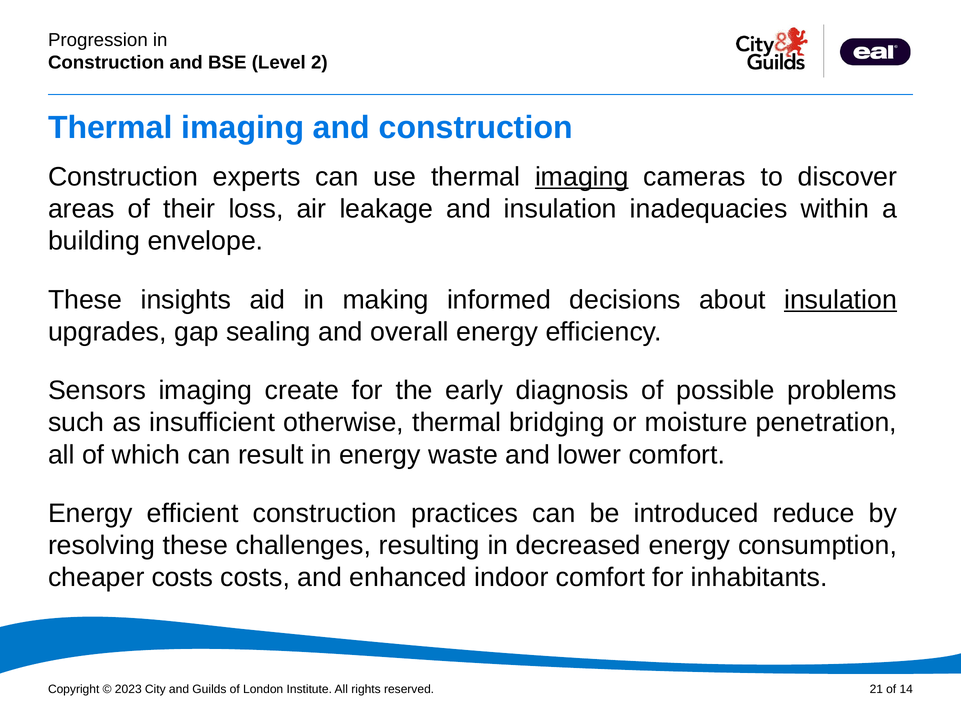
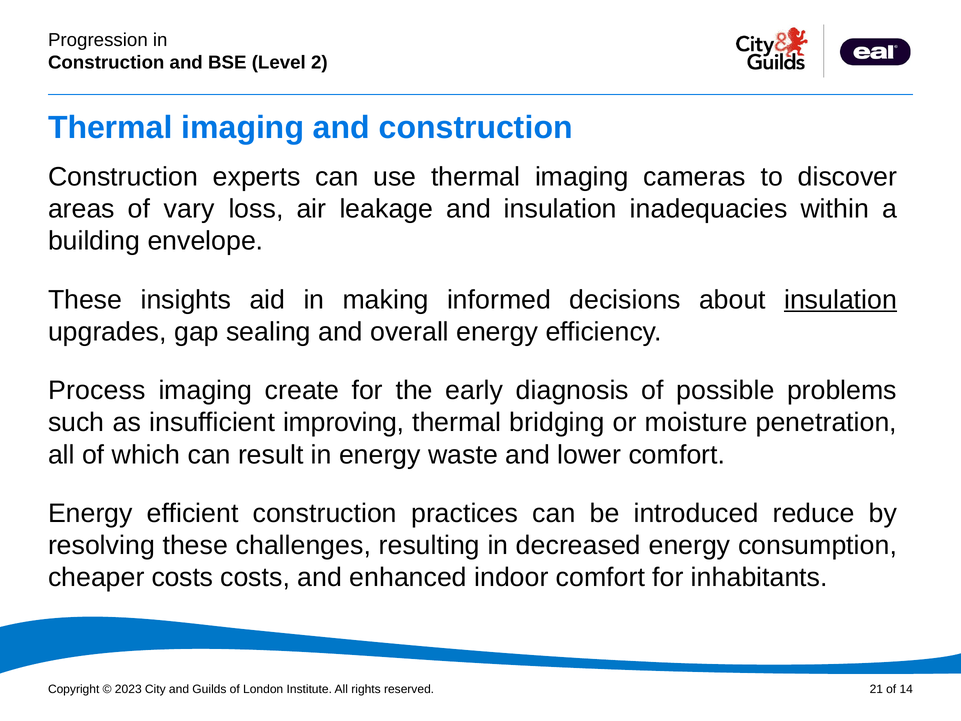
imaging underline: present -> none (582, 177)
their: their -> vary (189, 209)
Sensors: Sensors -> Process (97, 390)
otherwise: otherwise -> improving (344, 423)
